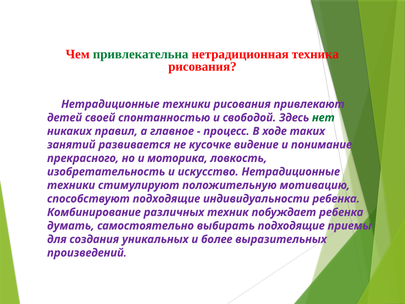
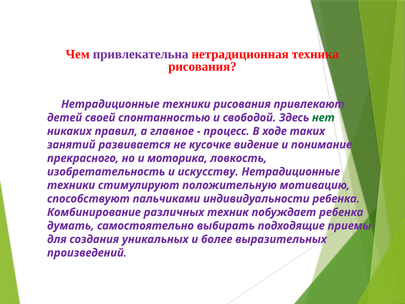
привлекательна colour: green -> purple (141, 54)
искусство: искусство -> искусству (208, 172)
способствуют подходящие: подходящие -> пальчиками (166, 199)
